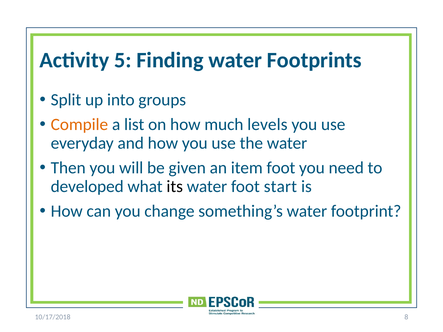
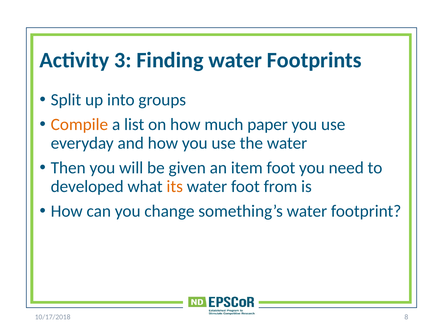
5: 5 -> 3 (123, 60)
levels: levels -> paper (268, 125)
its colour: black -> orange (175, 187)
start: start -> from (281, 187)
